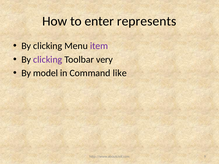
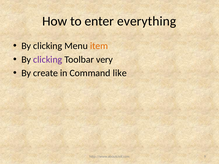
represents: represents -> everything (147, 21)
item colour: purple -> orange (99, 46)
model: model -> create (46, 73)
